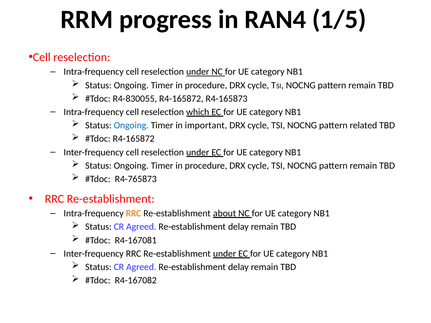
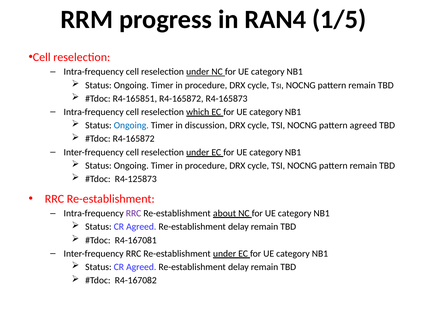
R4-830055: R4-830055 -> R4-165851 (135, 99)
important: important -> discussion (206, 126)
pattern related: related -> agreed (363, 126)
R4-765873: R4-765873 -> R4-125873 (136, 179)
RRC colour: orange -> purple (134, 214)
